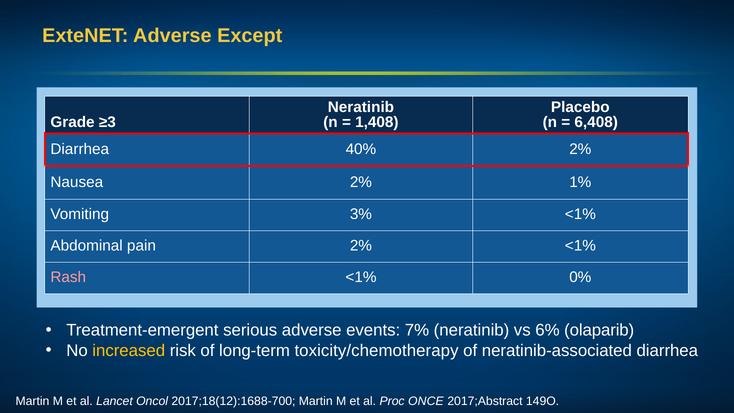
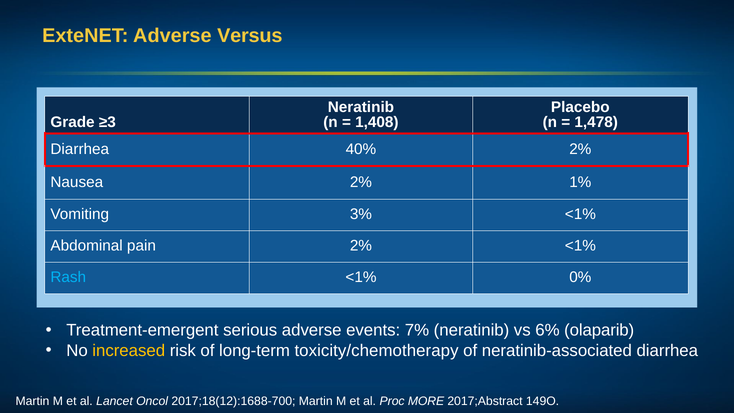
Except: Except -> Versus (250, 36)
6,408: 6,408 -> 1,478 (596, 122)
Rash colour: pink -> light blue (68, 277)
ONCE: ONCE -> MORE (426, 401)
